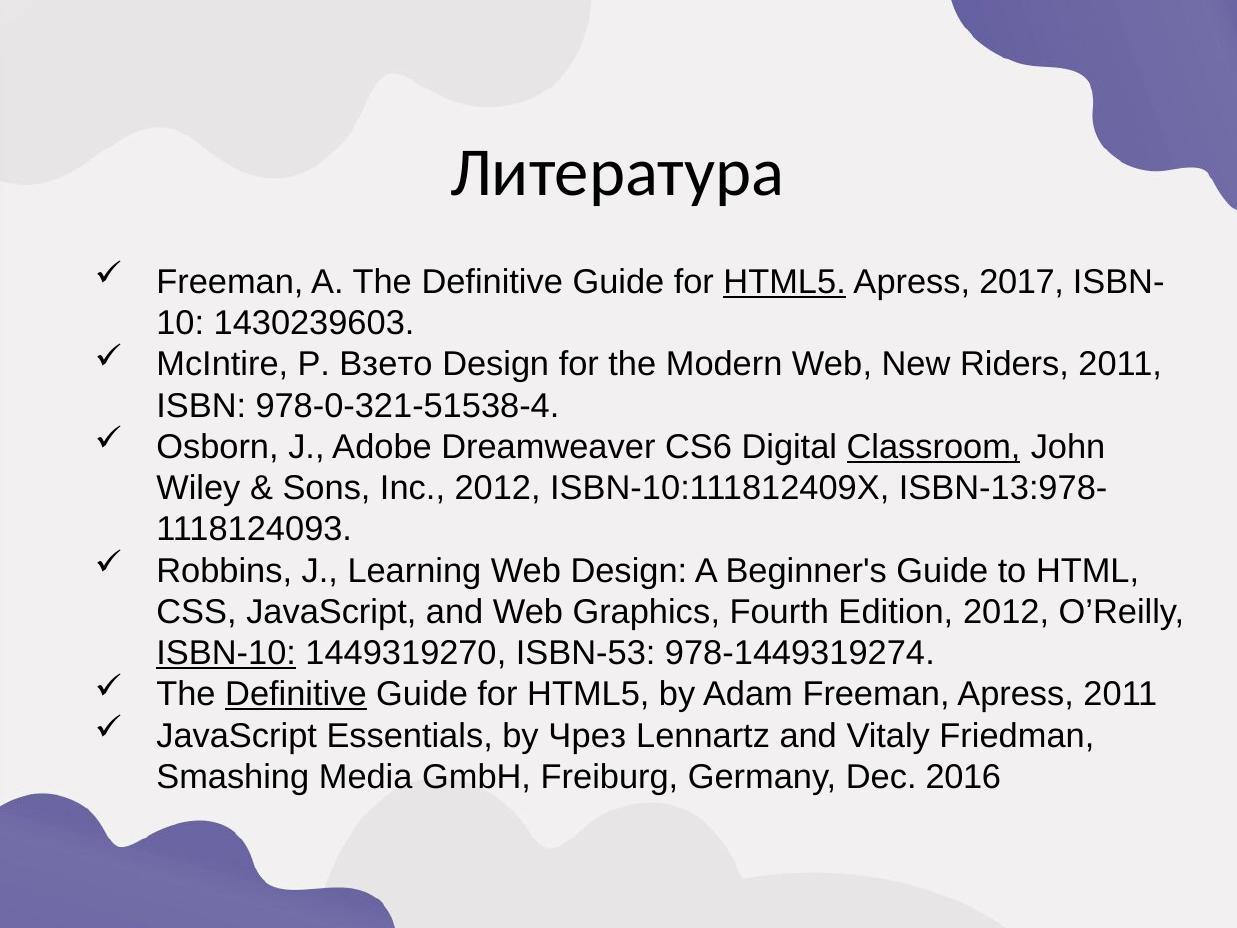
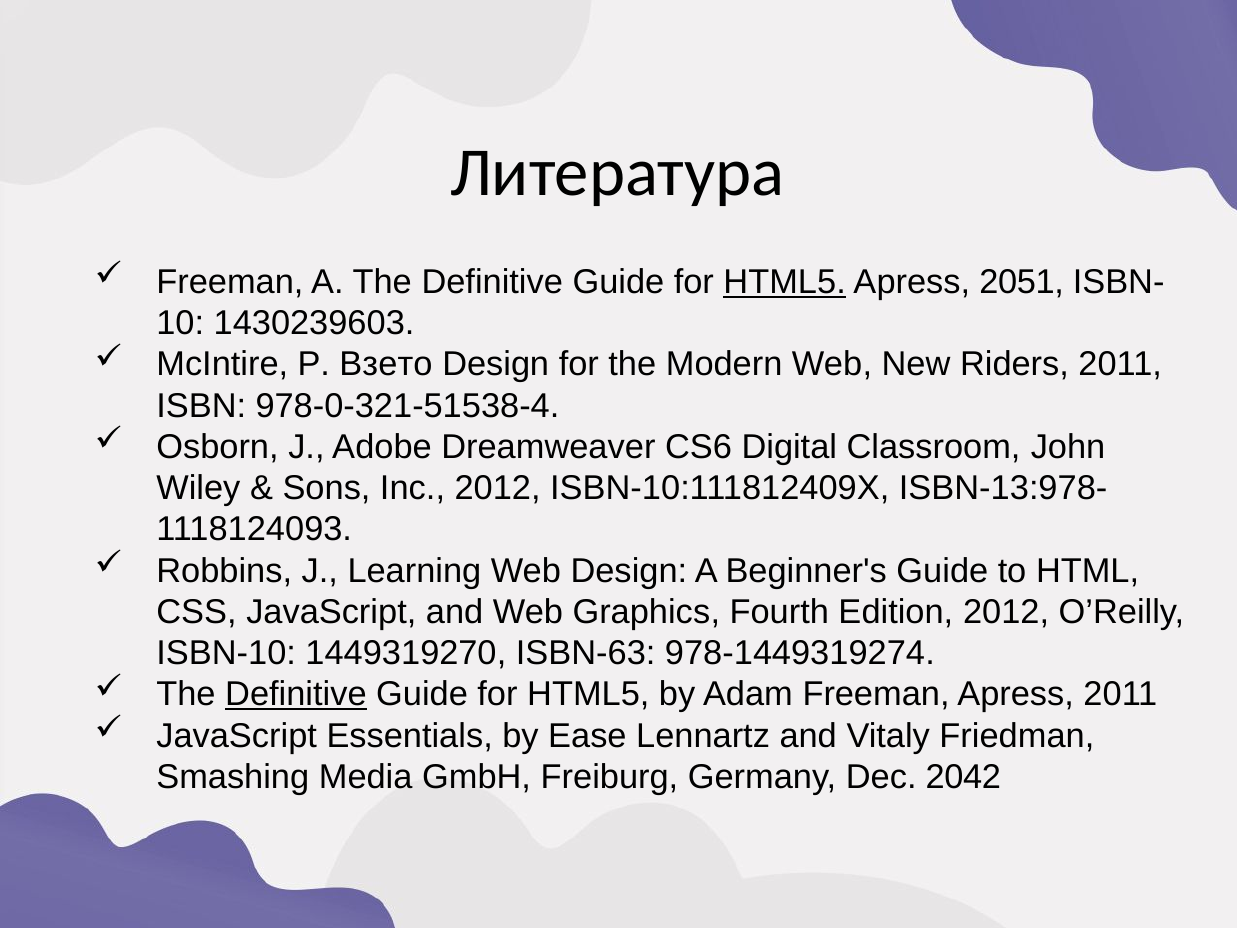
2017: 2017 -> 2051 (1022, 282)
Classroom underline: present -> none (934, 447)
ISBN-10 underline: present -> none (226, 653)
ISBN-53: ISBN-53 -> ISBN-63 (586, 653)
Чрез: Чрез -> Ease (587, 736)
2016: 2016 -> 2042 (963, 777)
